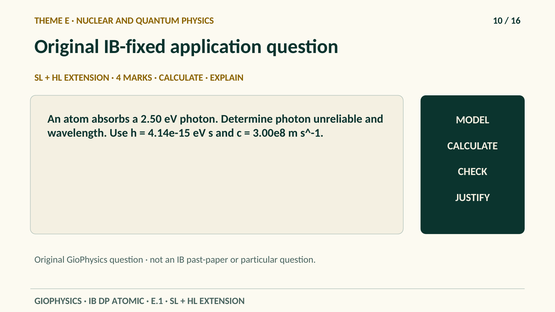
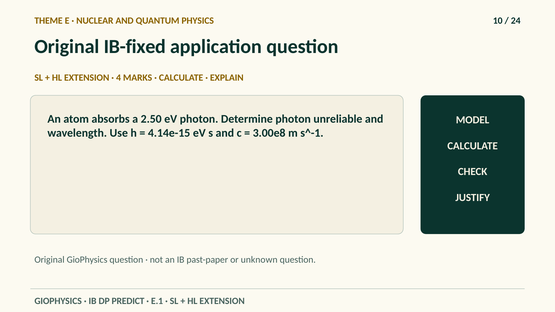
16: 16 -> 24 (516, 21)
particular: particular -> unknown (259, 260)
ATOMIC: ATOMIC -> PREDICT (128, 301)
